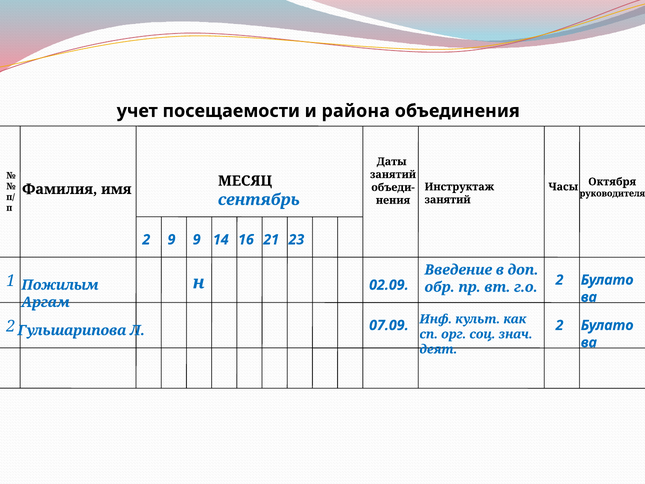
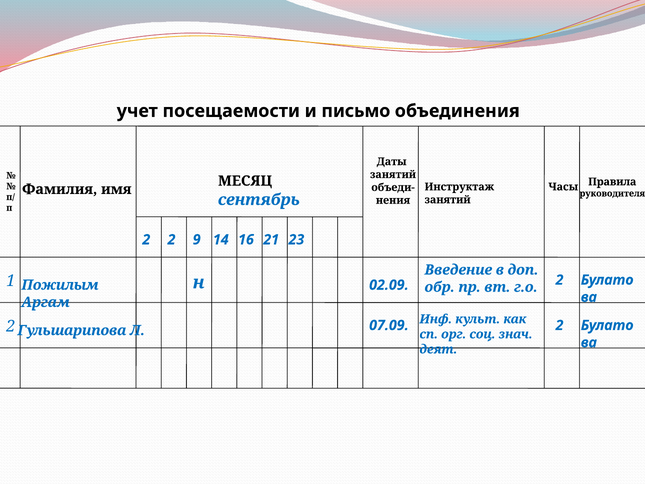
района: района -> письмо (356, 111)
Октября: Октября -> Правила (612, 182)
9: 9 -> 2 (172, 240)
